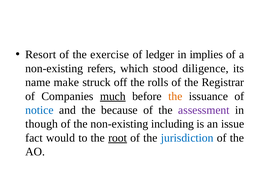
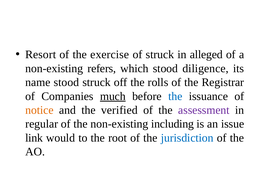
of ledger: ledger -> struck (160, 55)
implies: implies -> alleged (206, 55)
name make: make -> stood (66, 82)
the colour: orange -> blue (175, 96)
notice colour: blue -> orange (39, 110)
because: because -> verified (119, 110)
though: though -> regular (42, 124)
fact: fact -> link (34, 138)
root underline: present -> none (118, 138)
